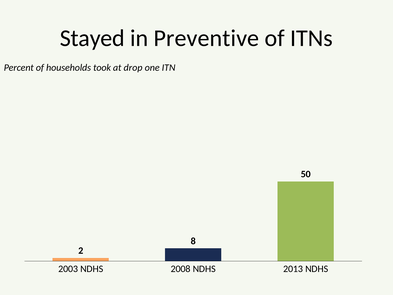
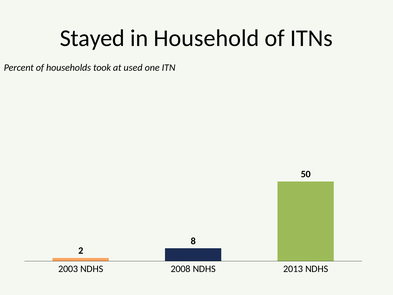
Preventive: Preventive -> Household (206, 38)
drop: drop -> used (133, 67)
